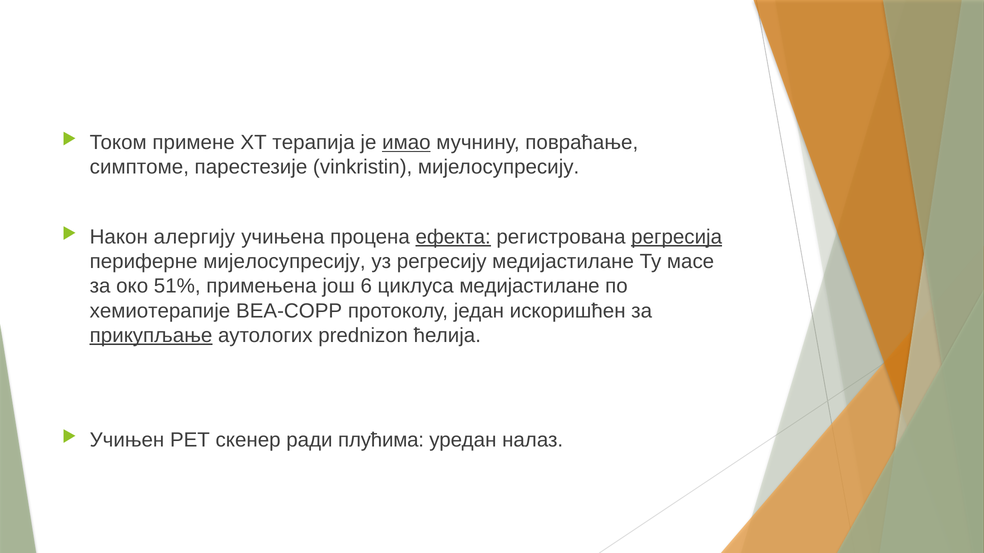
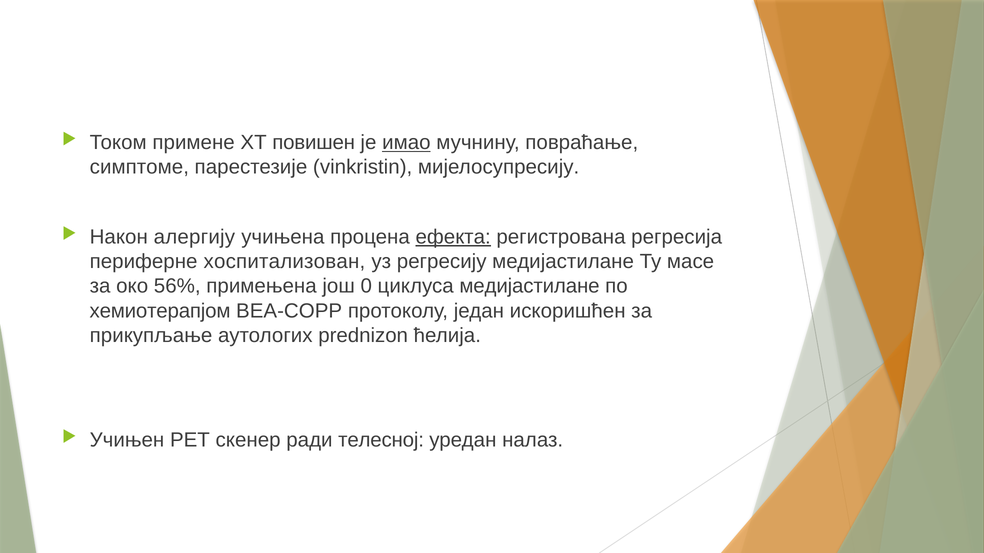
терапија: терапија -> повишен (314, 143)
регресија underline: present -> none (677, 237)
периферне мијелосупресију: мијелосупресију -> хоспитализован (284, 262)
51%: 51% -> 56% (177, 286)
6: 6 -> 0 (366, 286)
хемиотерапије: хемиотерапије -> хемиотерапјом (160, 311)
прикупљање underline: present -> none (151, 336)
плућима: плућима -> телесној (381, 440)
